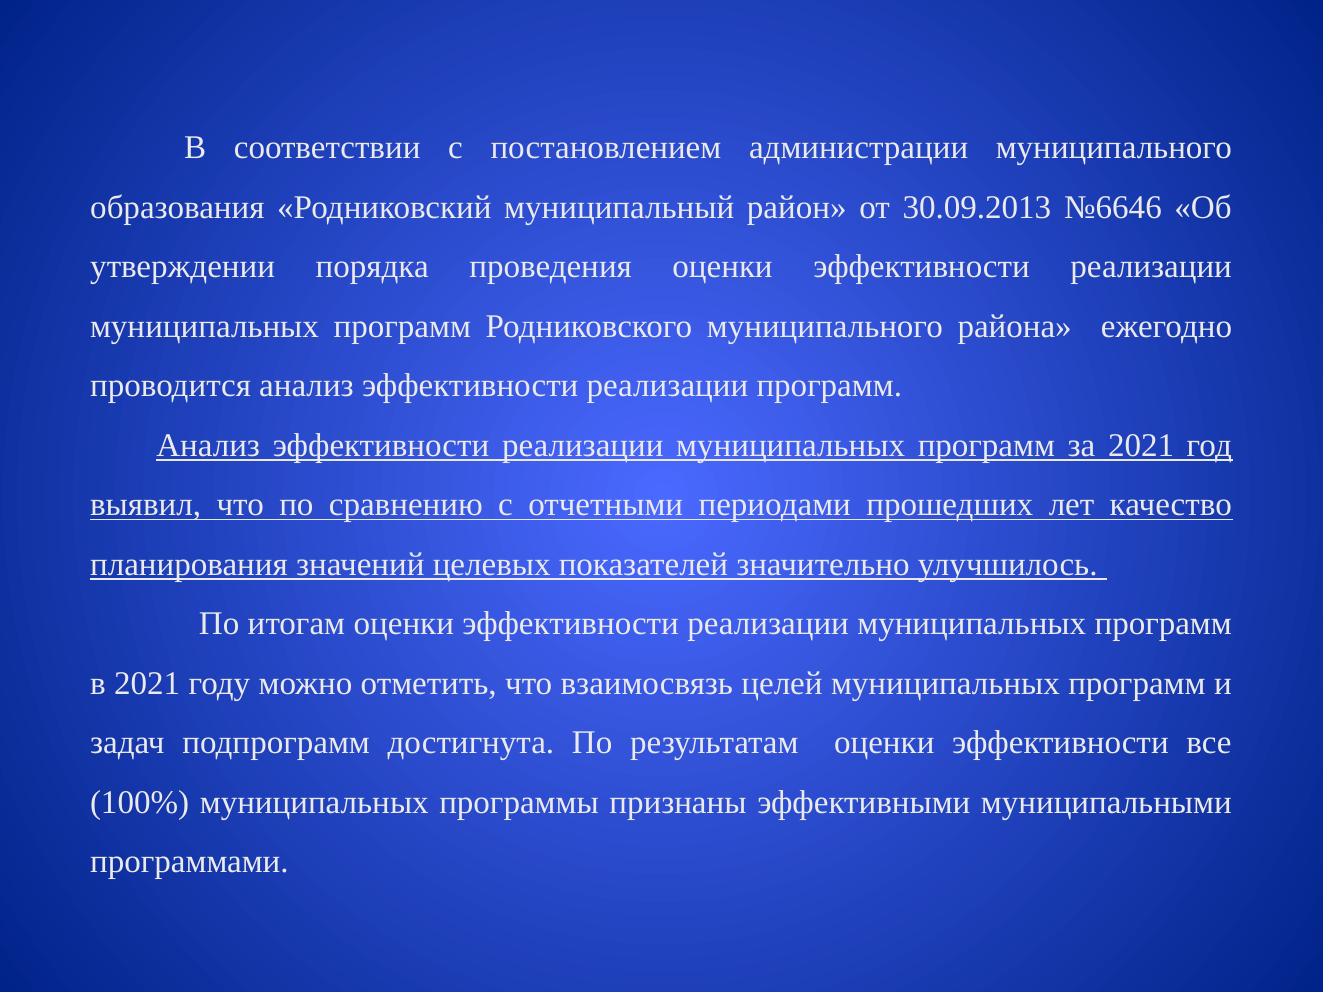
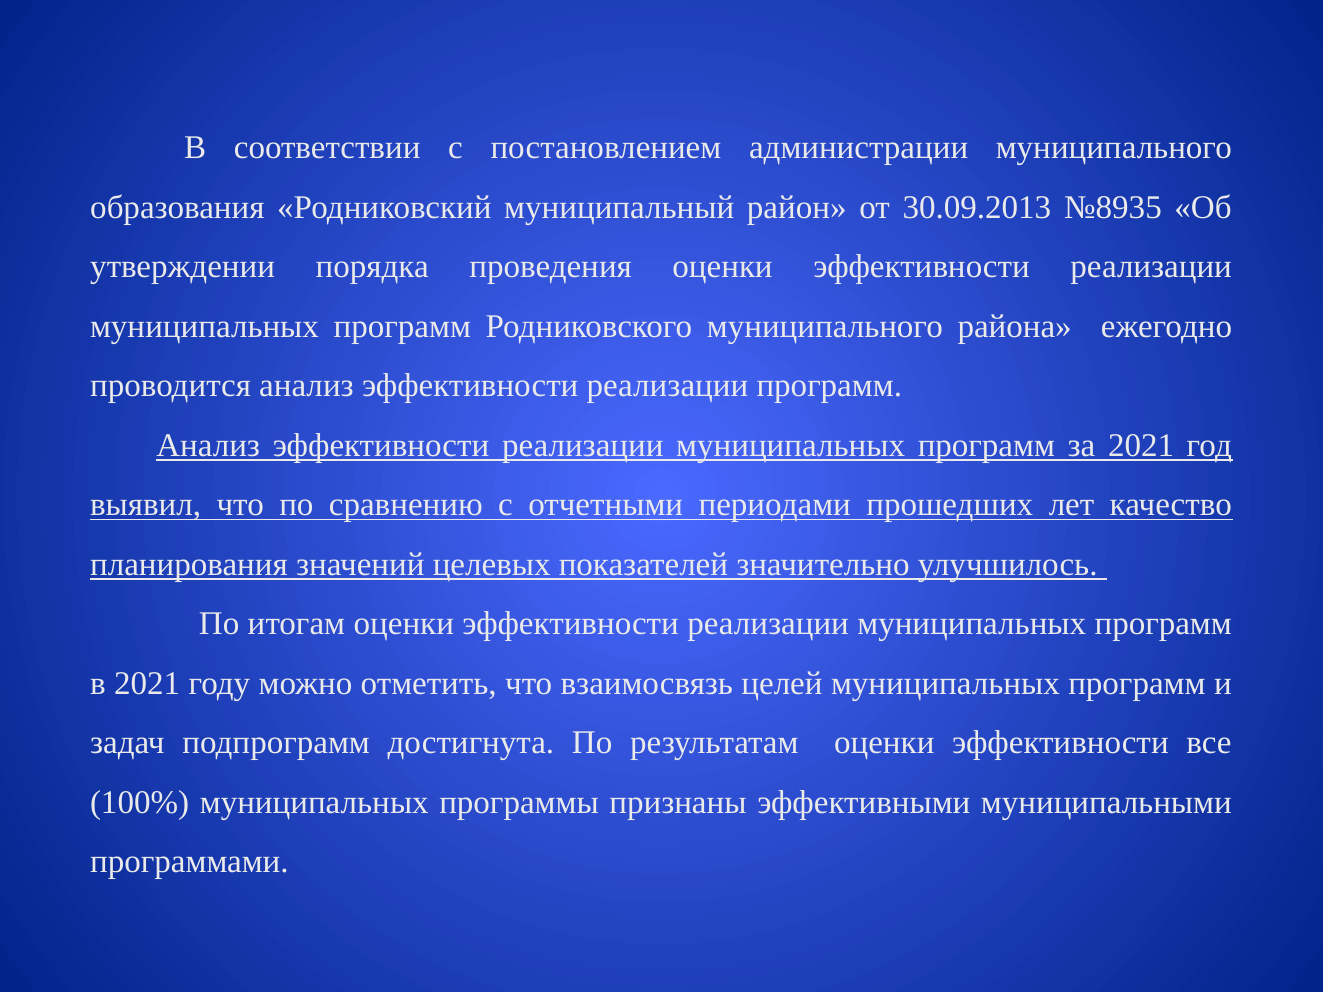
№6646: №6646 -> №8935 (1113, 207)
